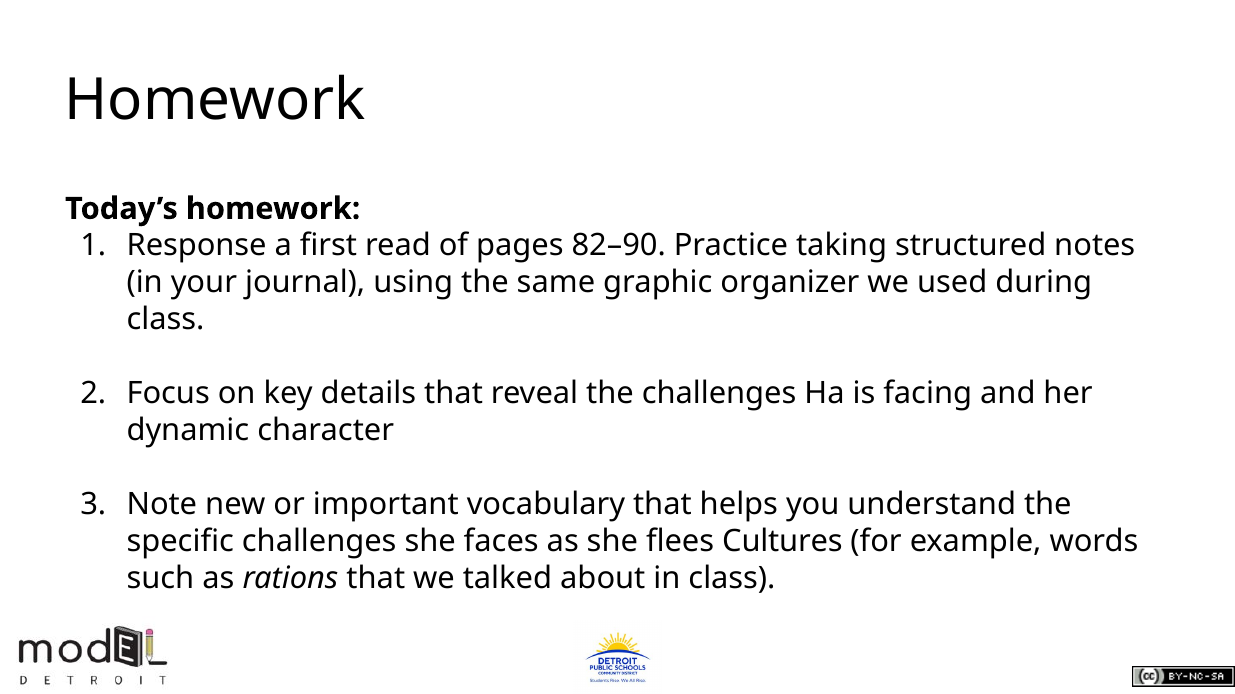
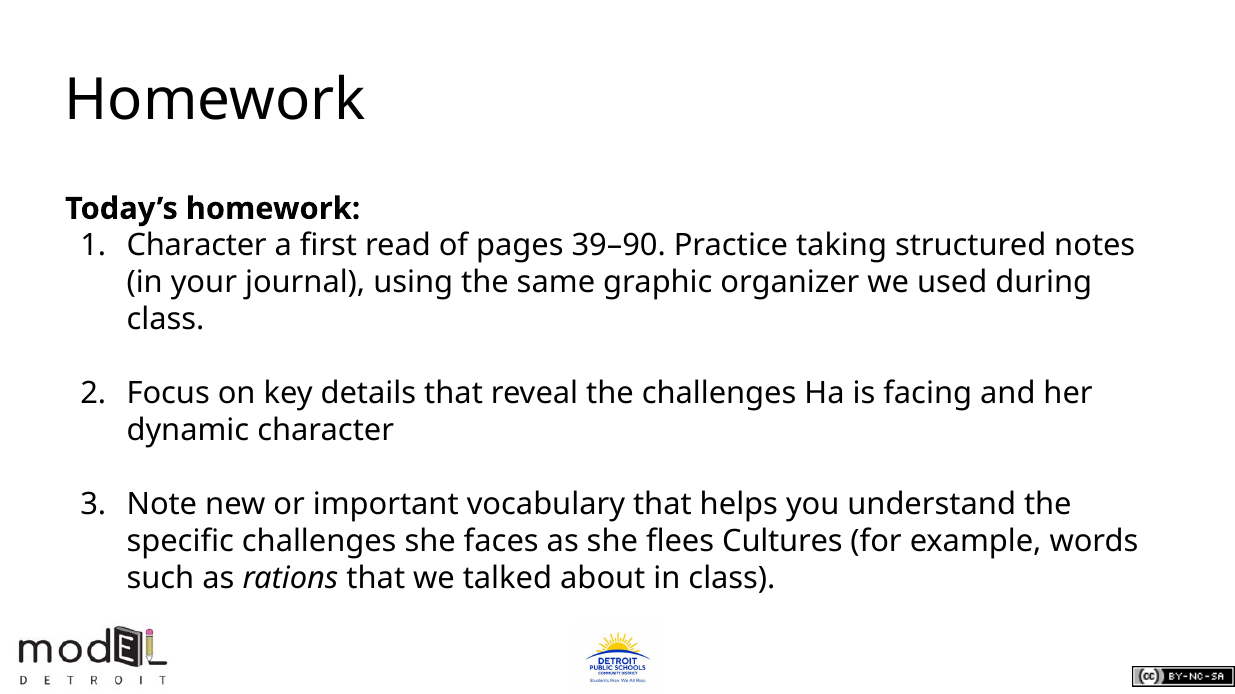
Response: Response -> Character (197, 246)
82–90: 82–90 -> 39–90 (619, 246)
